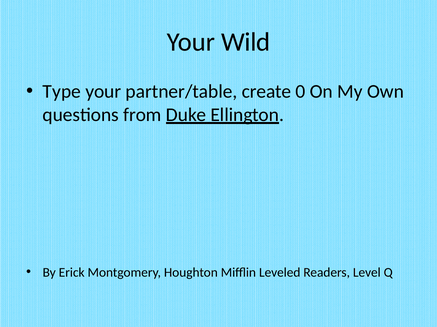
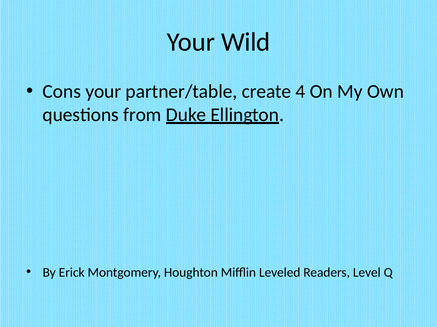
Type: Type -> Cons (62, 92)
0: 0 -> 4 (301, 92)
